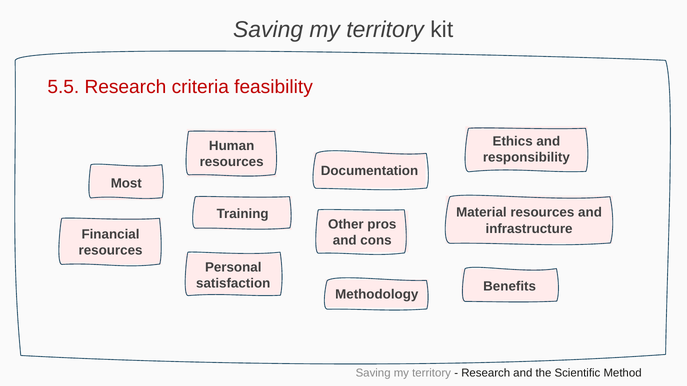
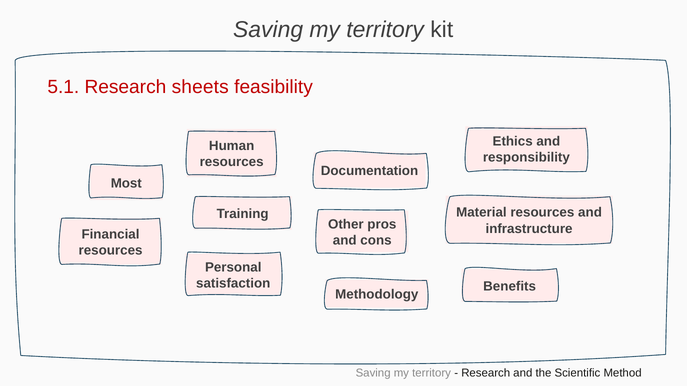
5.5: 5.5 -> 5.1 (63, 87)
criteria: criteria -> sheets (200, 87)
